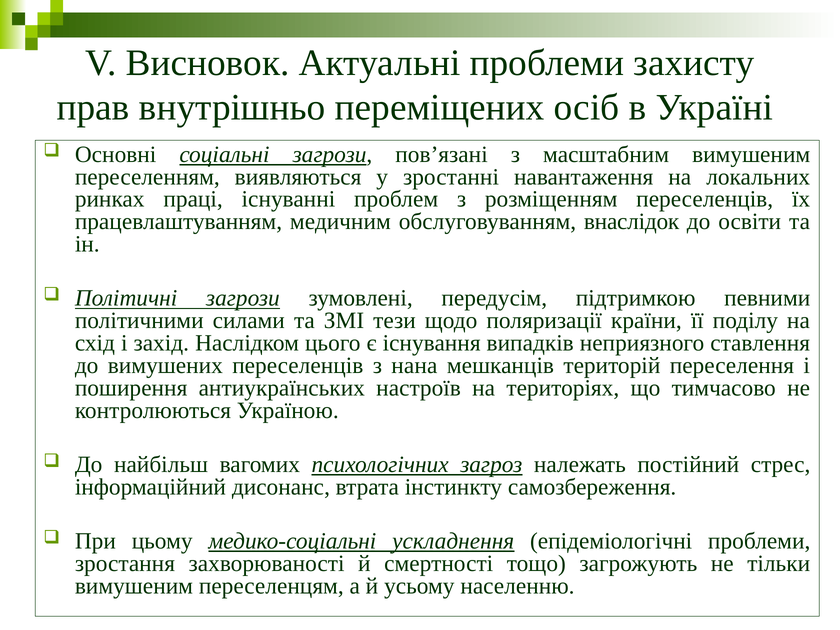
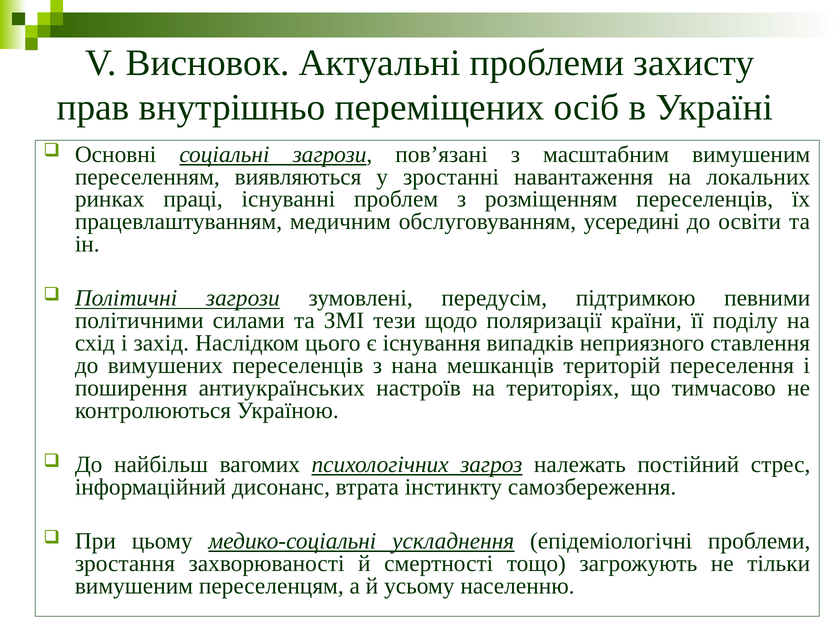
внаслідок: внаслідок -> усередині (632, 222)
